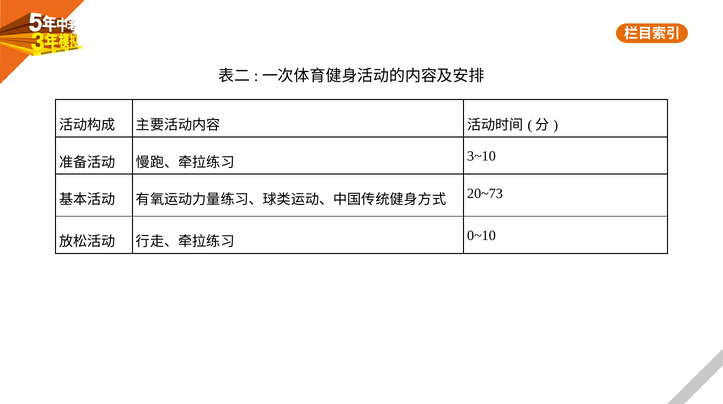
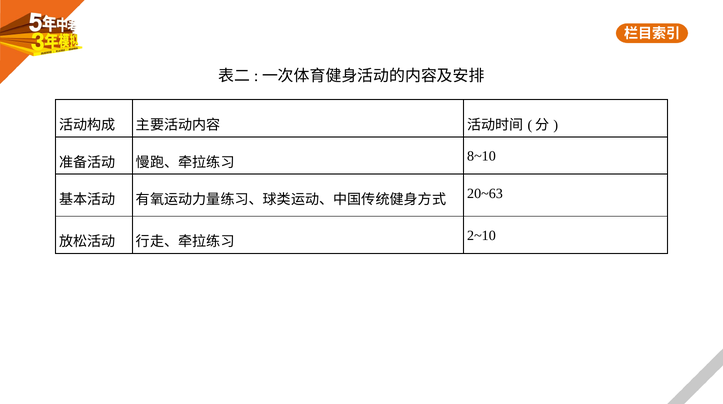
3~10: 3~10 -> 8~10 (481, 156)
20~73: 20~73 -> 20~63 (485, 193)
0~10: 0~10 -> 2~10 (481, 236)
